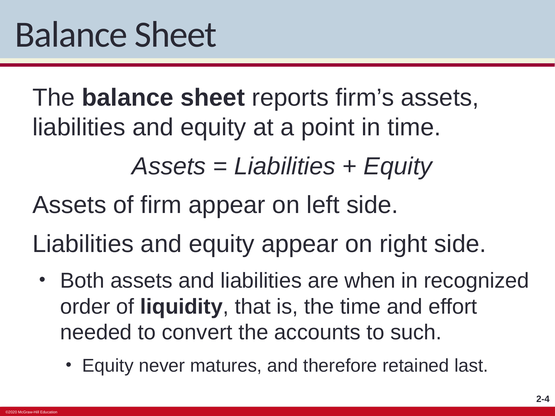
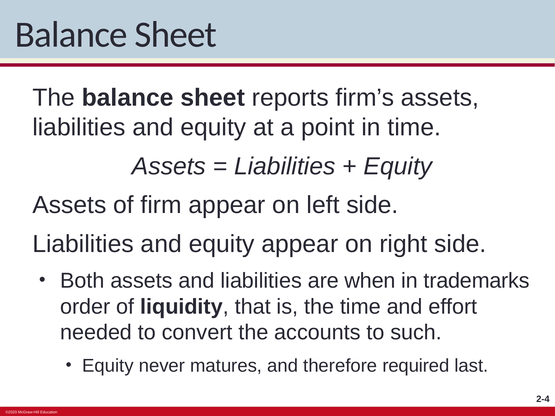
recognized: recognized -> trademarks (477, 281)
retained: retained -> required (416, 366)
